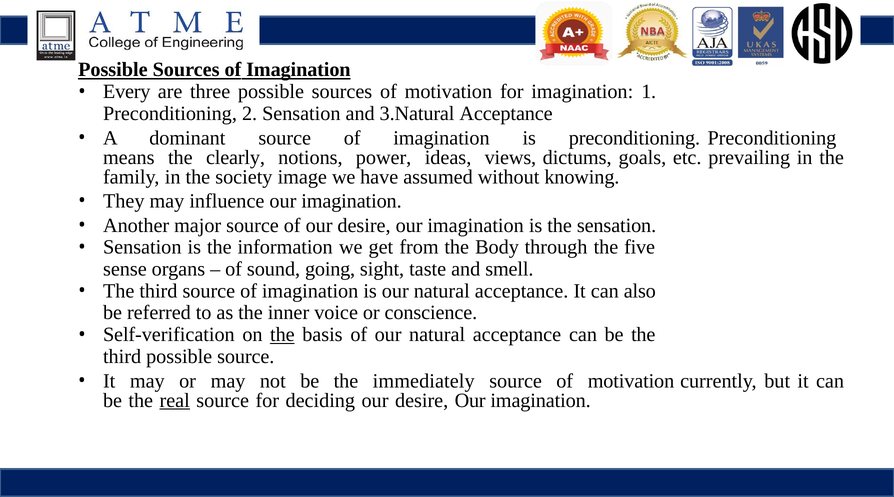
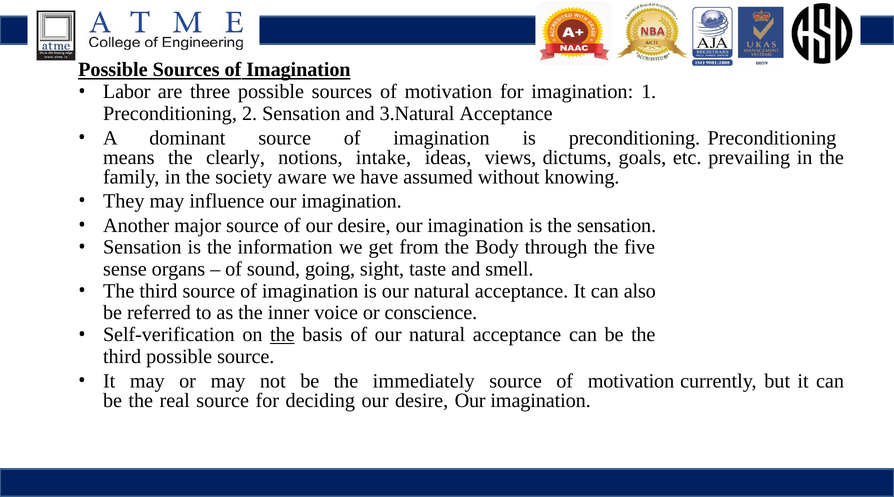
Every: Every -> Labor (127, 92)
power: power -> intake (383, 157)
image: image -> aware (302, 177)
real underline: present -> none (175, 400)
